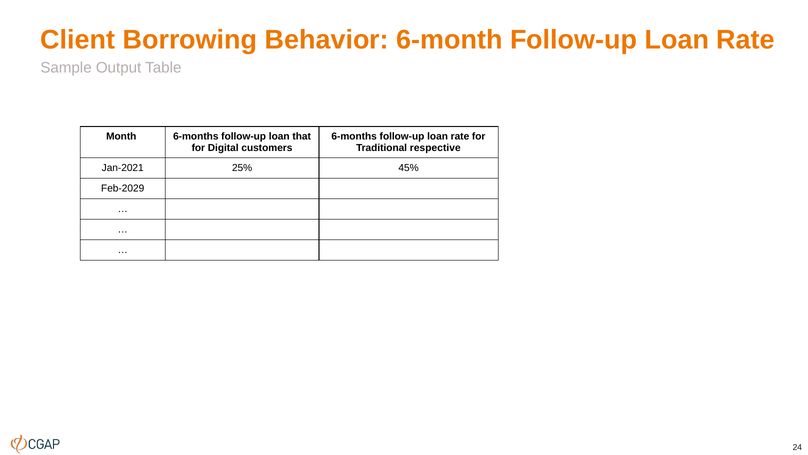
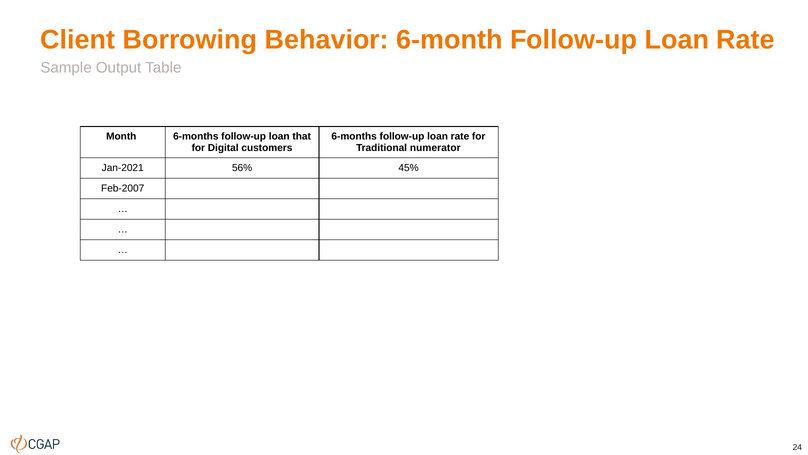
respective: respective -> numerator (435, 148)
25%: 25% -> 56% (242, 167)
Feb-2029: Feb-2029 -> Feb-2007 (123, 188)
